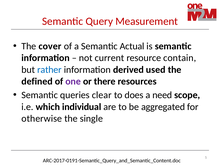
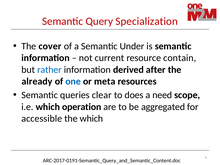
Measurement: Measurement -> Specialization (147, 21)
Actual: Actual -> Under (132, 46)
used: used -> after (156, 70)
defined: defined -> already (37, 81)
one colour: purple -> blue (73, 81)
there: there -> meta (105, 81)
individual: individual -> operation (82, 107)
otherwise: otherwise -> accessible (42, 119)
the single: single -> which (91, 119)
